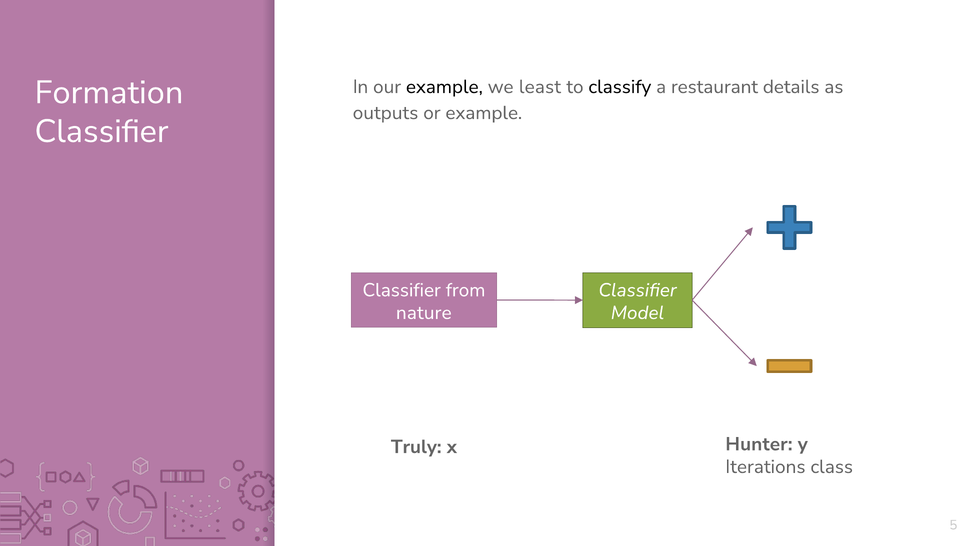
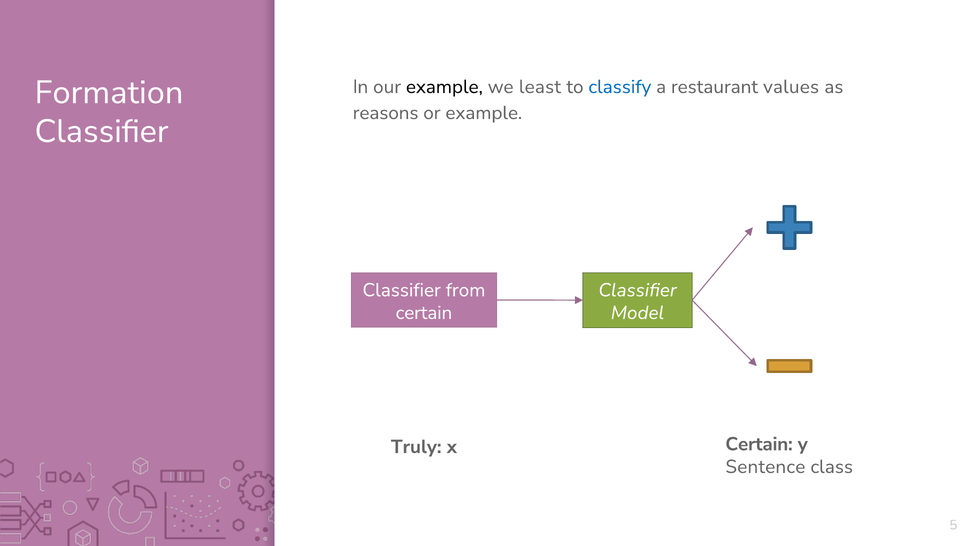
classify colour: black -> blue (620, 87)
details: details -> values (791, 87)
outputs: outputs -> reasons (386, 113)
nature: nature -> certain (424, 313)
x Hunter: Hunter -> Certain (759, 444)
Iterations: Iterations -> Sentence (765, 467)
